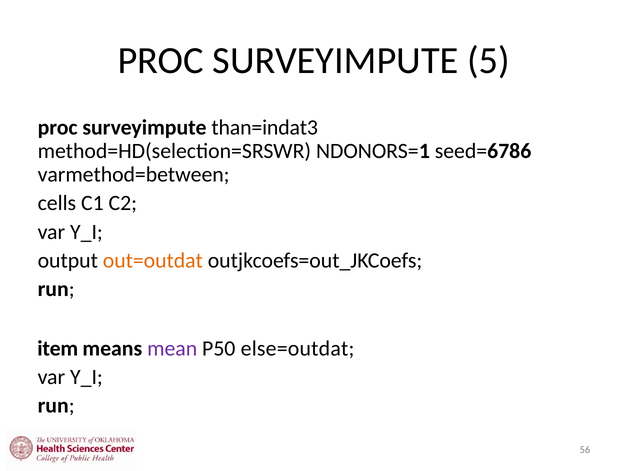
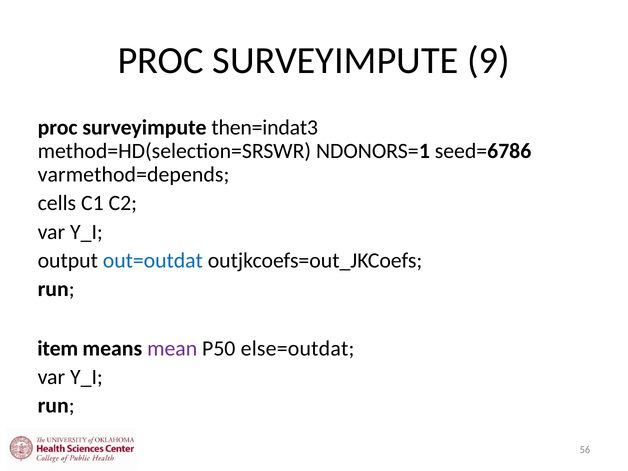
5: 5 -> 9 (489, 61)
than=indat3: than=indat3 -> then=indat3 (265, 128)
varmethod=between: varmethod=between -> varmethod=depends (134, 175)
out=outdat colour: orange -> blue (153, 260)
